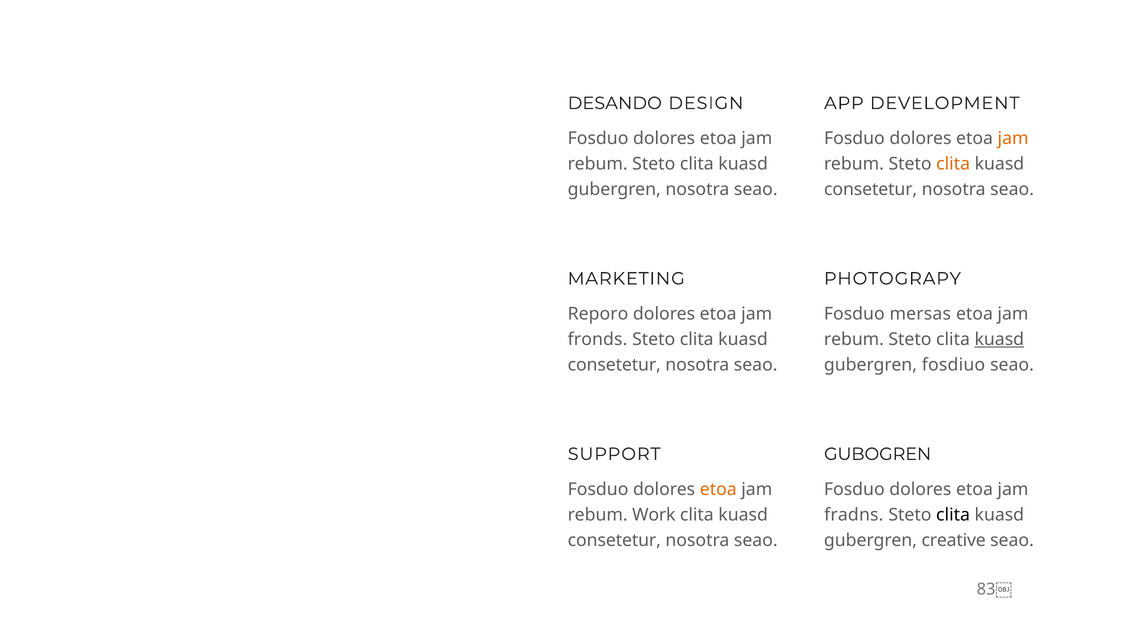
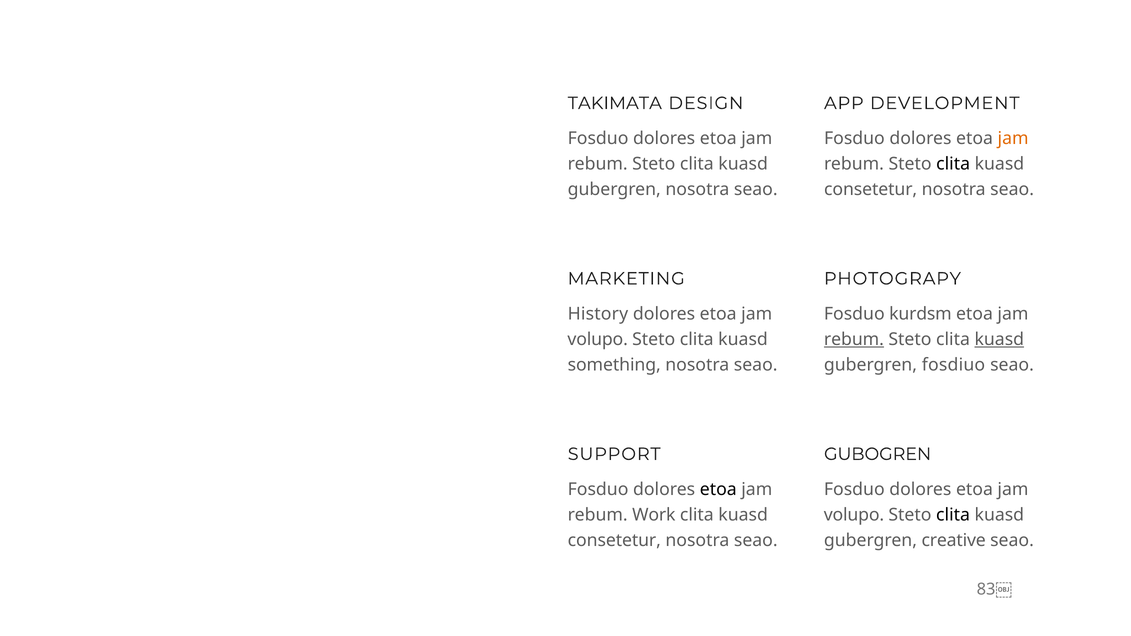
DESANDO: DESANDO -> TAKIMATA (615, 103)
clita colour: orange -> black (953, 164)
Reporo: Reporo -> History (598, 314)
mersas: mersas -> kurdsm (920, 314)
fronds: fronds -> volupo (598, 340)
rebum underline: none -> present (854, 340)
consetetur: consetetur -> something (614, 365)
etoa colour: orange -> black (718, 490)
fradns: fradns -> volupo (854, 515)
